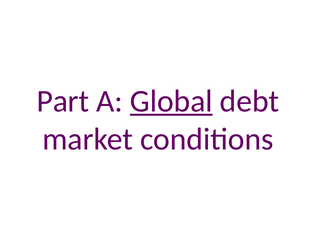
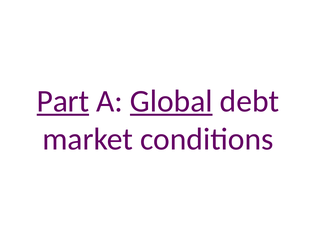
Part underline: none -> present (63, 101)
